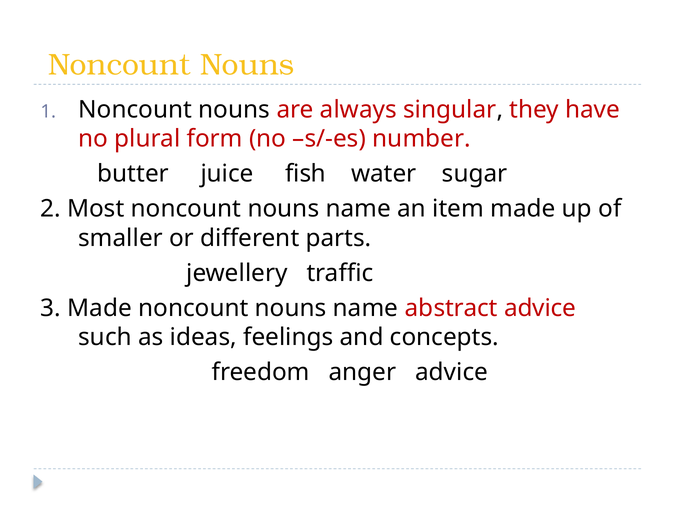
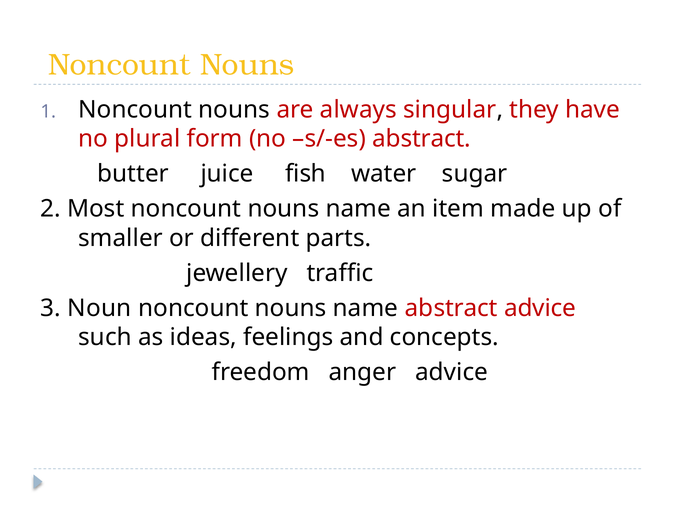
s/-es number: number -> abstract (422, 139)
3 Made: Made -> Noun (99, 308)
